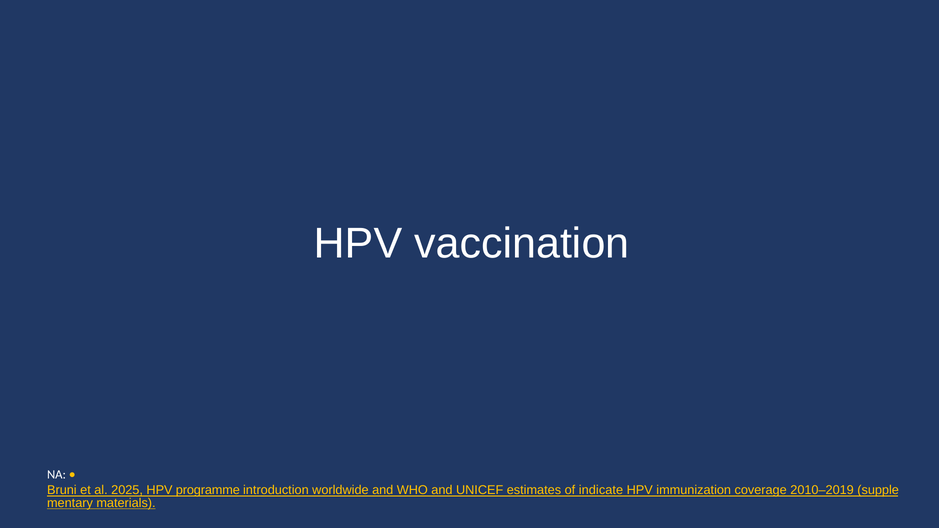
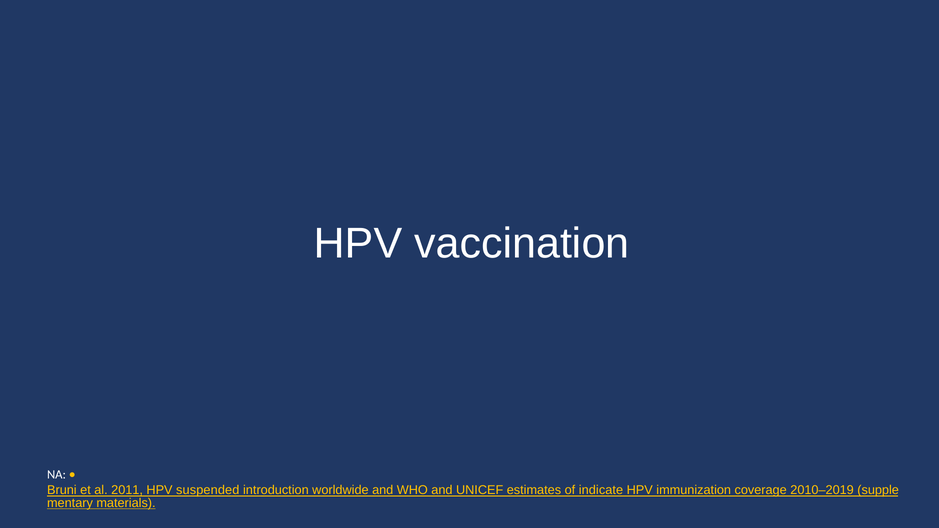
2025: 2025 -> 2011 (127, 490)
programme: programme -> suspended (208, 490)
